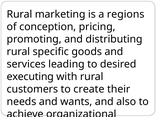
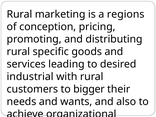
executing: executing -> industrial (30, 77)
create: create -> bigger (89, 89)
